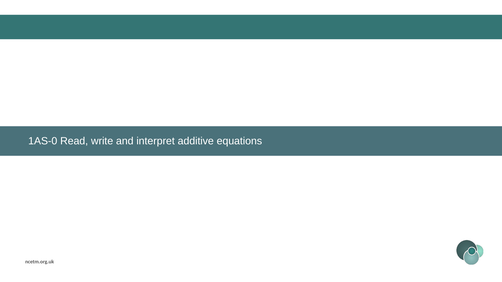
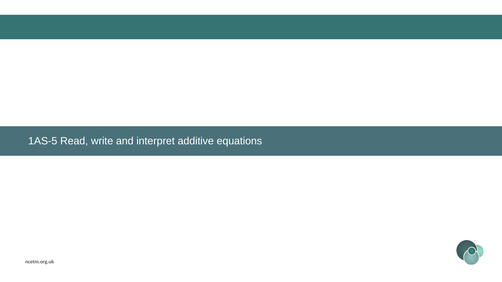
1AS-0: 1AS-0 -> 1AS-5 (43, 141)
